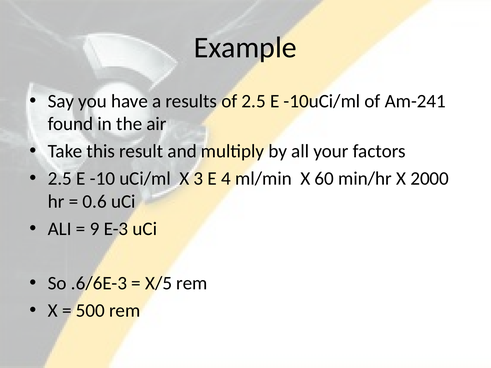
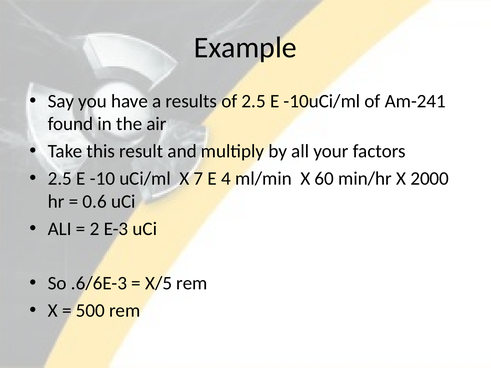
3: 3 -> 7 (198, 179)
9: 9 -> 2 (95, 229)
